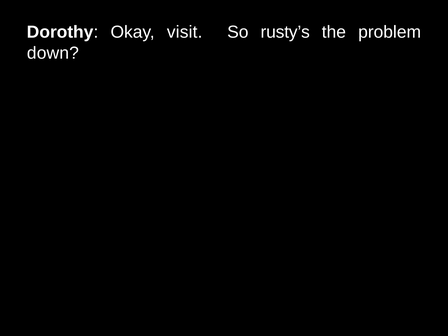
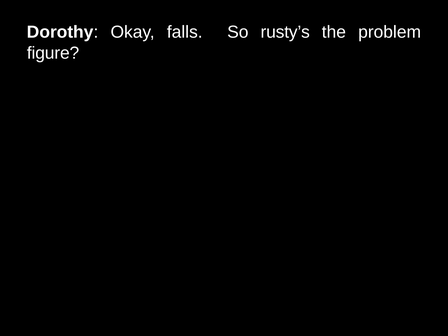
visit: visit -> falls (185, 32)
down: down -> figure (53, 53)
